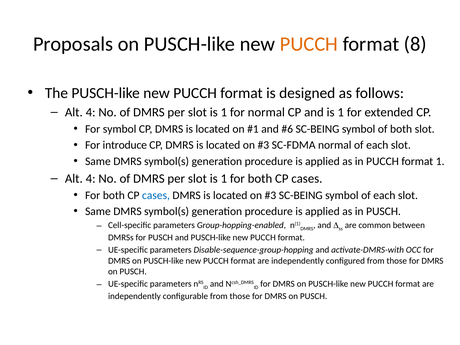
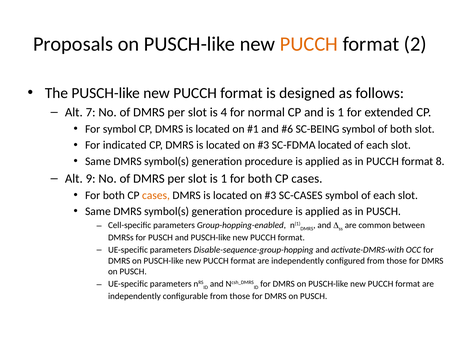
8: 8 -> 2 (415, 44)
4: 4 -> 7 (91, 112)
1: 1 -> 4 (224, 112)
introduce: introduce -> indicated (125, 145)
SC-FDMA normal: normal -> located (335, 145)
format 1: 1 -> 8 (440, 161)
4: 4 -> 9 (91, 179)
cases colour: blue -> orange (156, 195)
SC-BEING: SC-BEING -> SC-CASES (301, 195)
